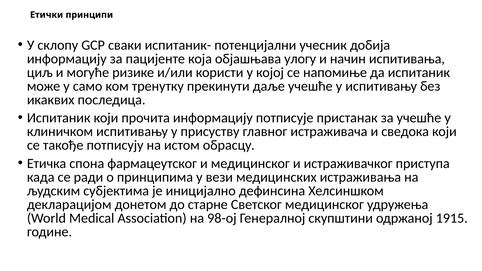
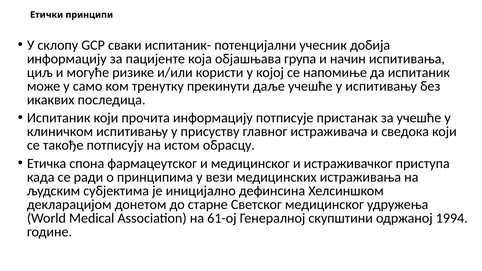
улогу: улогу -> група (300, 59)
98-ој: 98-ој -> 61-ој (222, 218)
1915: 1915 -> 1994 (452, 218)
